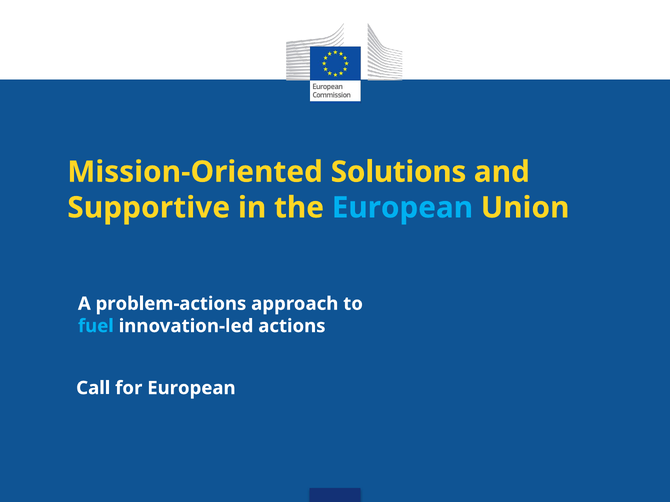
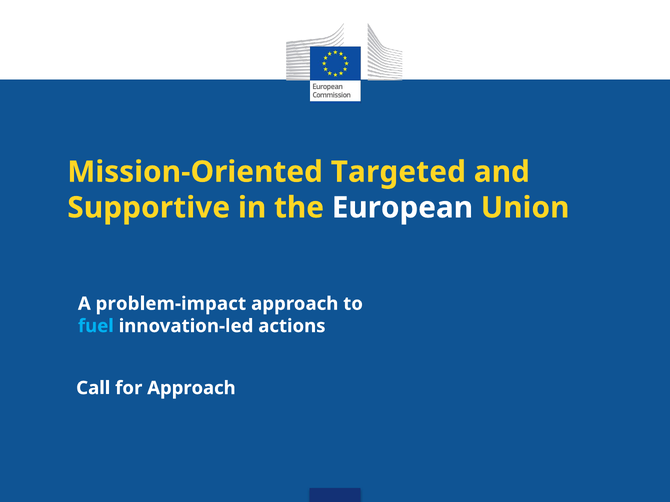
Solutions: Solutions -> Targeted (398, 172)
European colour: light blue -> white (402, 208)
problem-actions: problem-actions -> problem-impact (171, 304)
for European: European -> Approach (191, 388)
